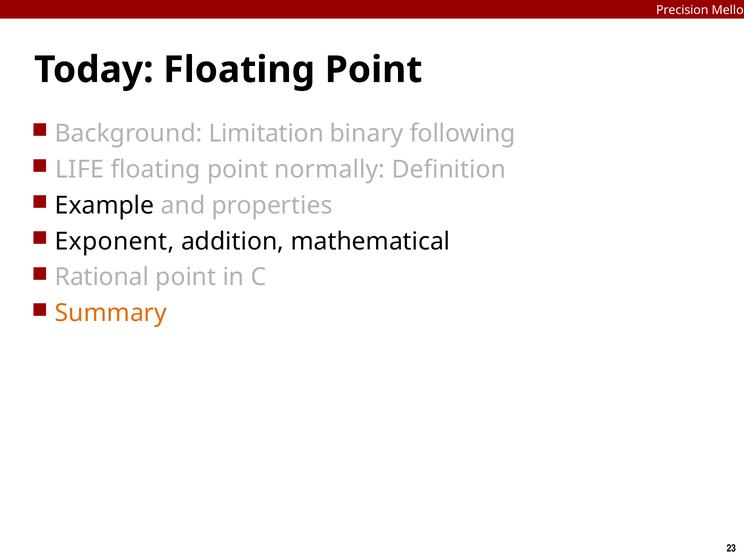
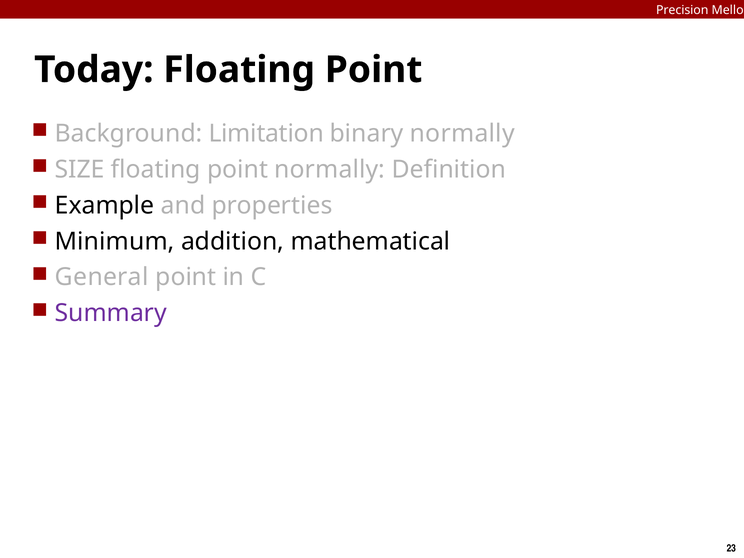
binary following: following -> normally (462, 133)
LIFE: LIFE -> SIZE (80, 169)
Exponent: Exponent -> Minimum (115, 241)
Rational: Rational -> General (102, 277)
Summary colour: orange -> purple (111, 313)
